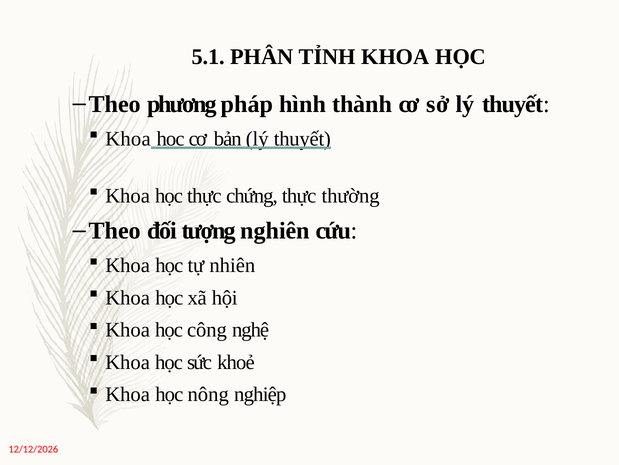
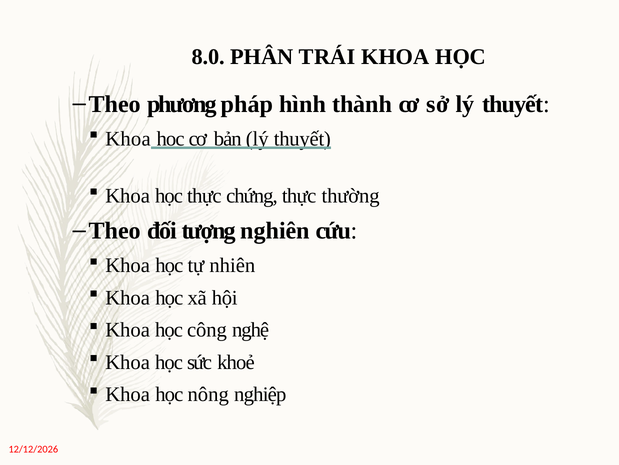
5.1: 5.1 -> 8.0 (208, 57)
TỈNH: TỈNH -> TRÁI (327, 57)
